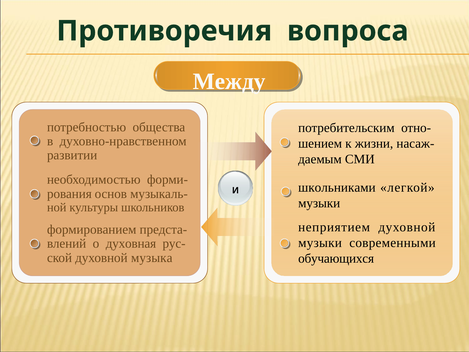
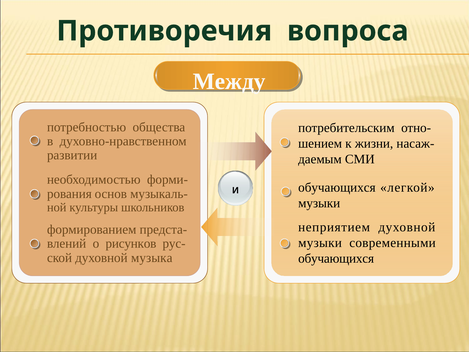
школьниками: школьниками -> обучающихся (337, 188)
духовная: духовная -> рисунков (131, 243)
